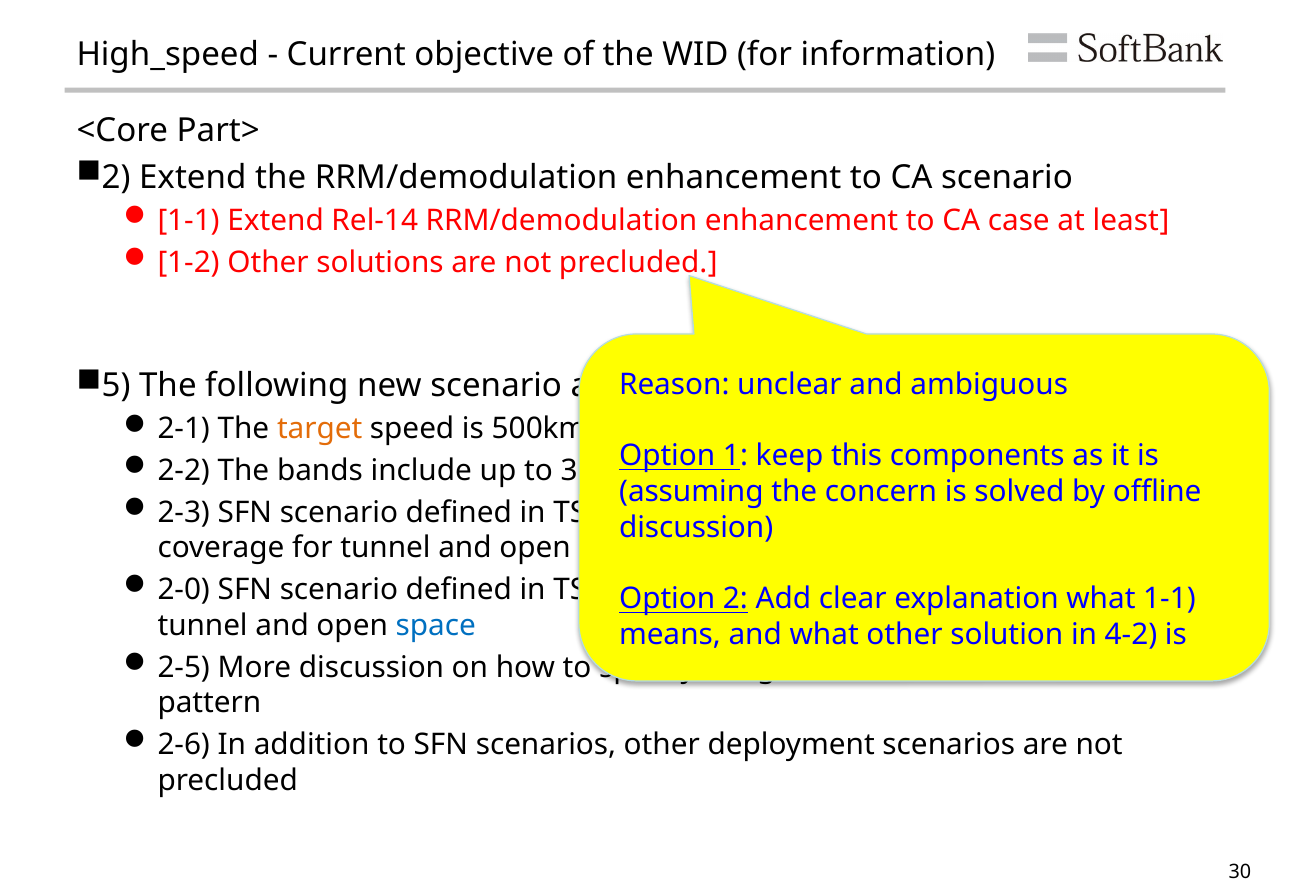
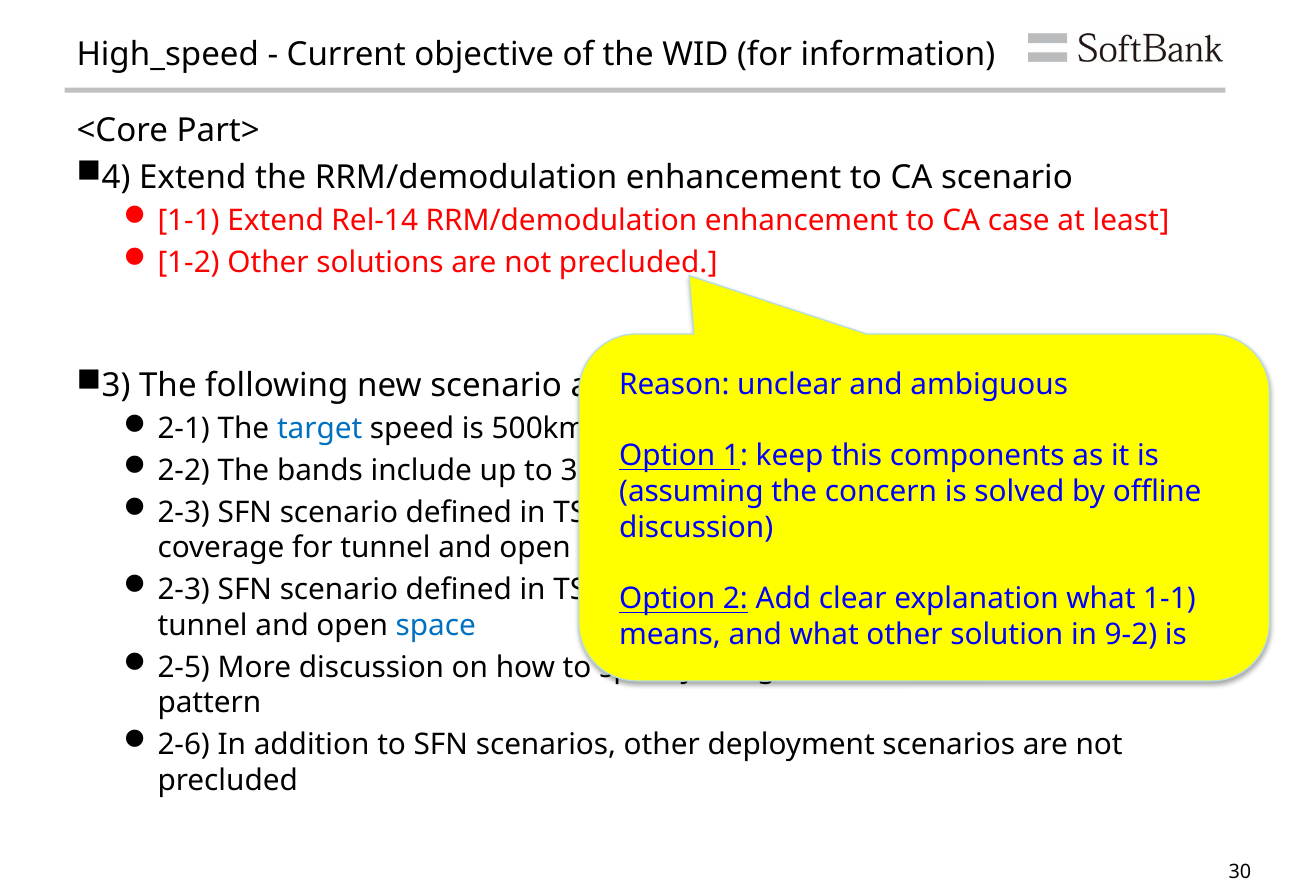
2: 2 -> 4 (116, 177)
5: 5 -> 3 (116, 385)
target colour: orange -> blue (320, 429)
2-0: 2-0 -> 2-3 (184, 589)
4-2: 4-2 -> 9-2 (1131, 634)
